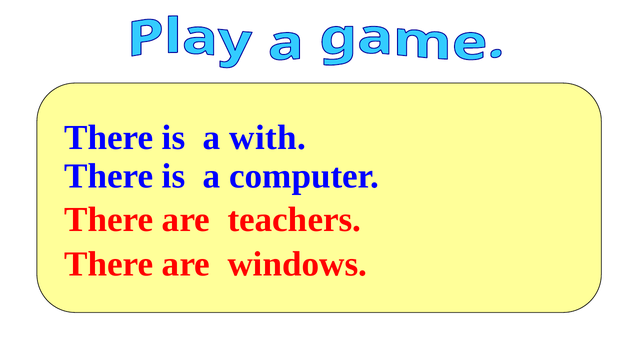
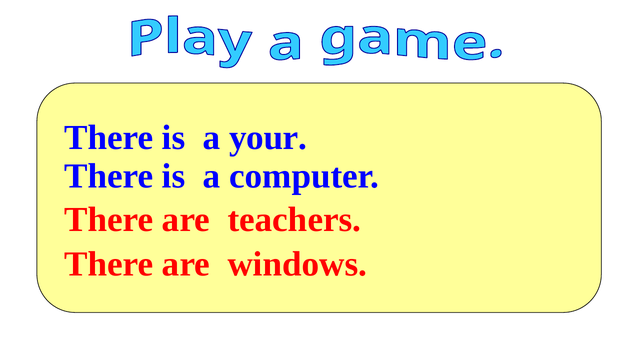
with: with -> your (268, 137)
